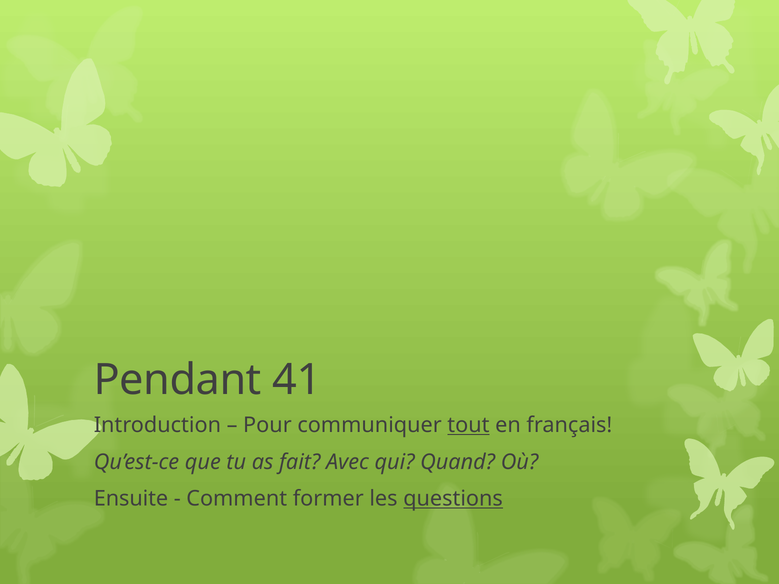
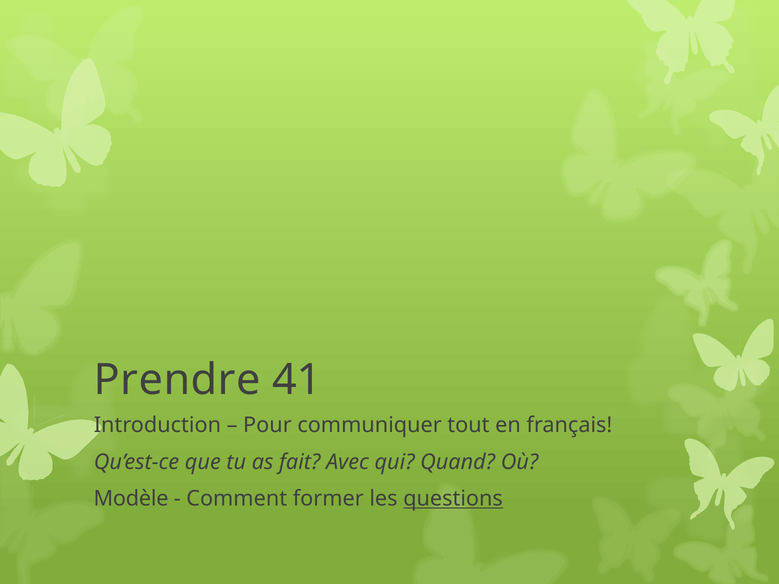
Pendant: Pendant -> Prendre (177, 380)
tout underline: present -> none (468, 425)
Ensuite: Ensuite -> Modèle (131, 499)
